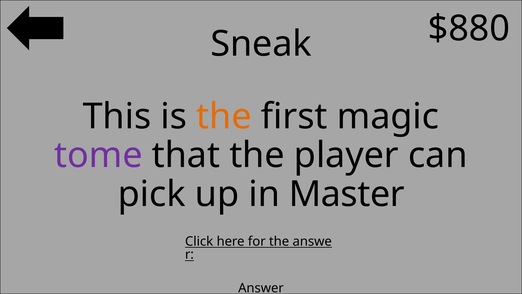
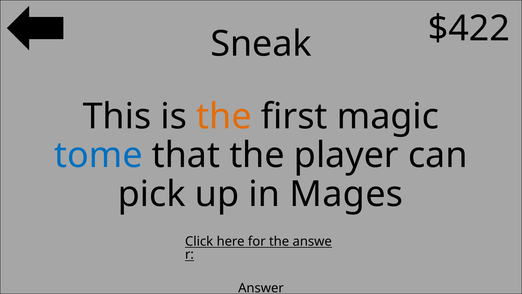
$880: $880 -> $422 (469, 29)
tome colour: purple -> blue (98, 155)
Master: Master -> Mages (346, 194)
